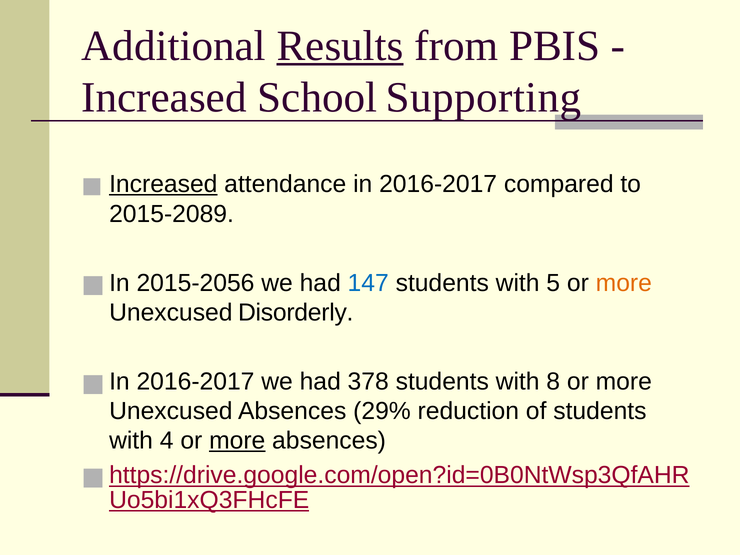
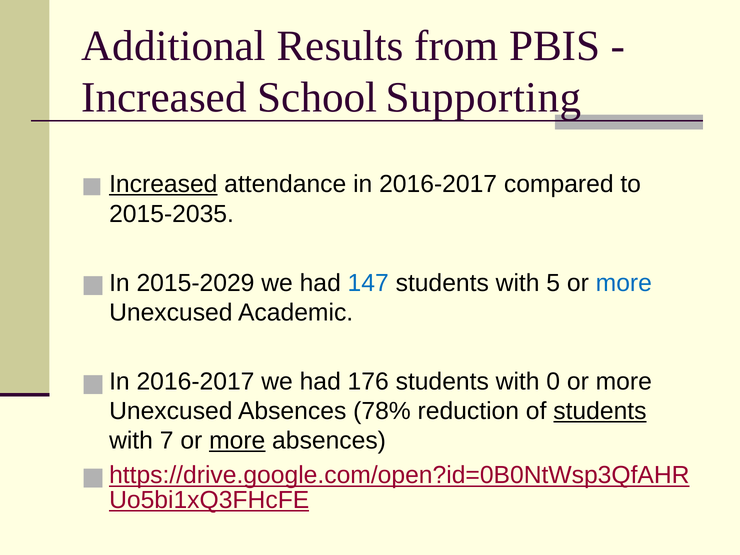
Results underline: present -> none (340, 46)
2015-2089: 2015-2089 -> 2015-2035 (172, 214)
2015-2056: 2015-2056 -> 2015-2029 (195, 283)
more colour: orange -> blue (624, 283)
Disorderly: Disorderly -> Academic (296, 313)
378: 378 -> 176 (368, 382)
8: 8 -> 0 (553, 382)
29%: 29% -> 78% (382, 411)
students underline: none -> present (600, 411)
4: 4 -> 7 (167, 441)
